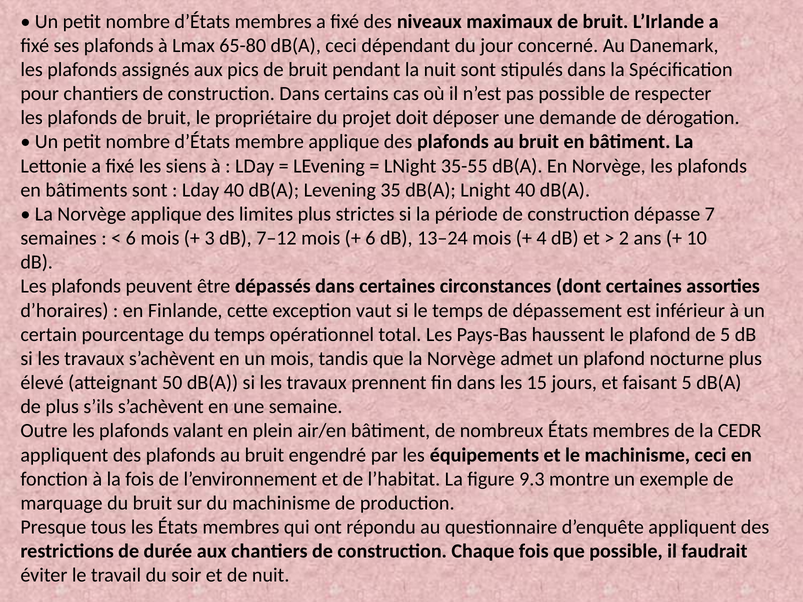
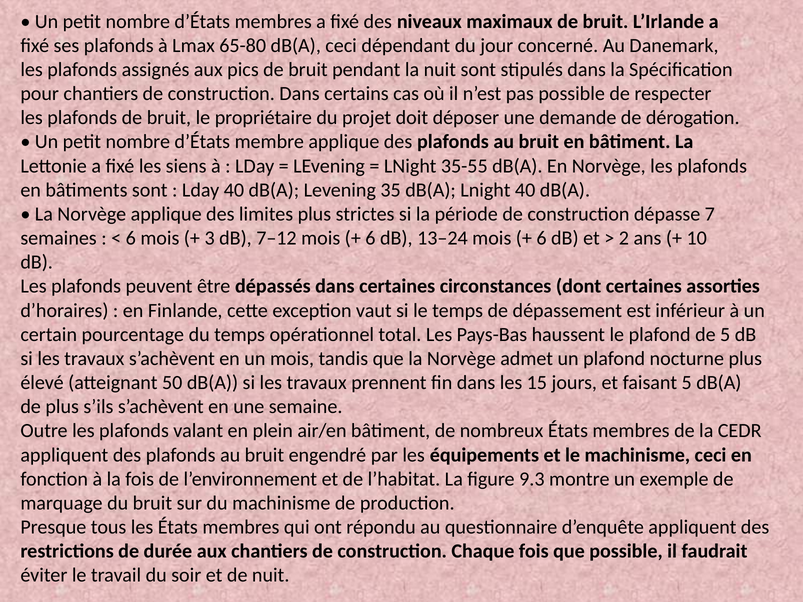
4: 4 -> 6 (541, 238)
